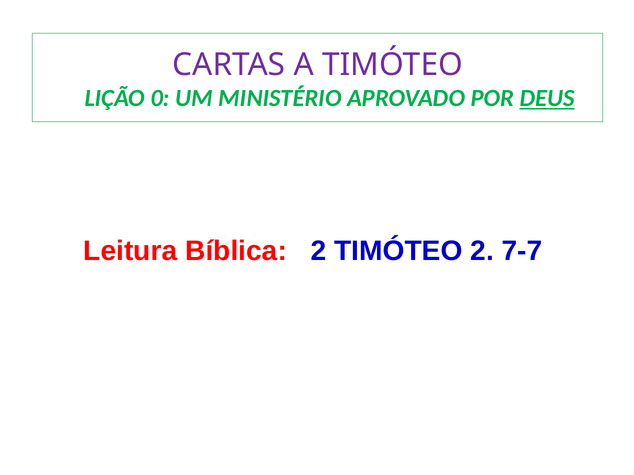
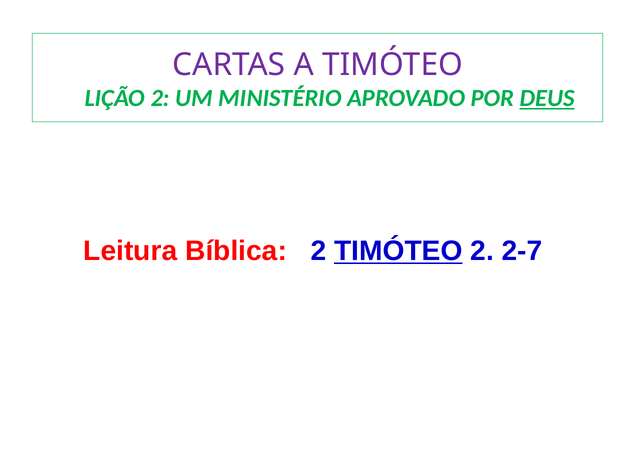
LIÇÃO 0: 0 -> 2 (160, 98)
TIMÓTEO underline: none -> present (398, 251)
7-7: 7-7 -> 2-7 (522, 251)
